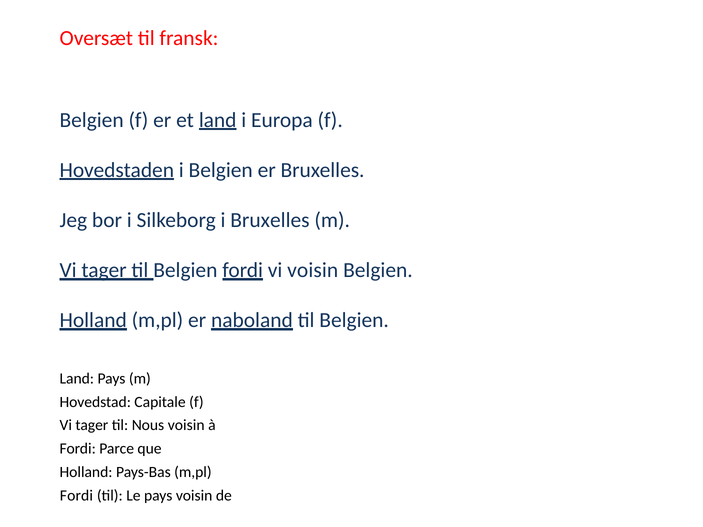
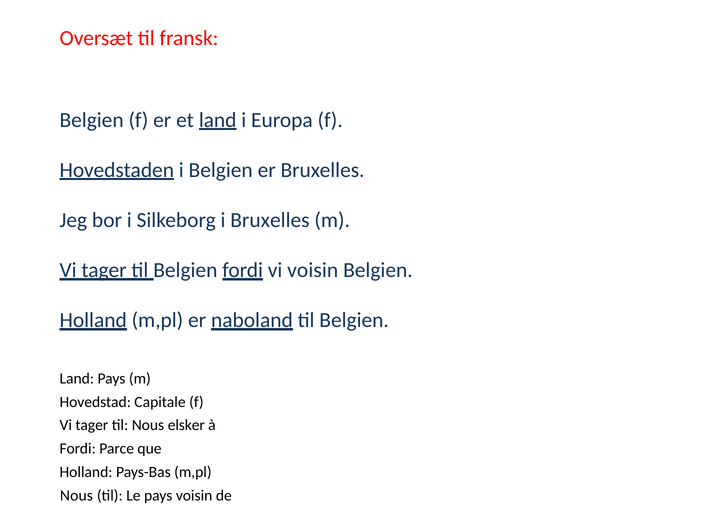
Nous voisin: voisin -> elsker (186, 426)
Fordi: Fordi -> Nous (76, 496)
